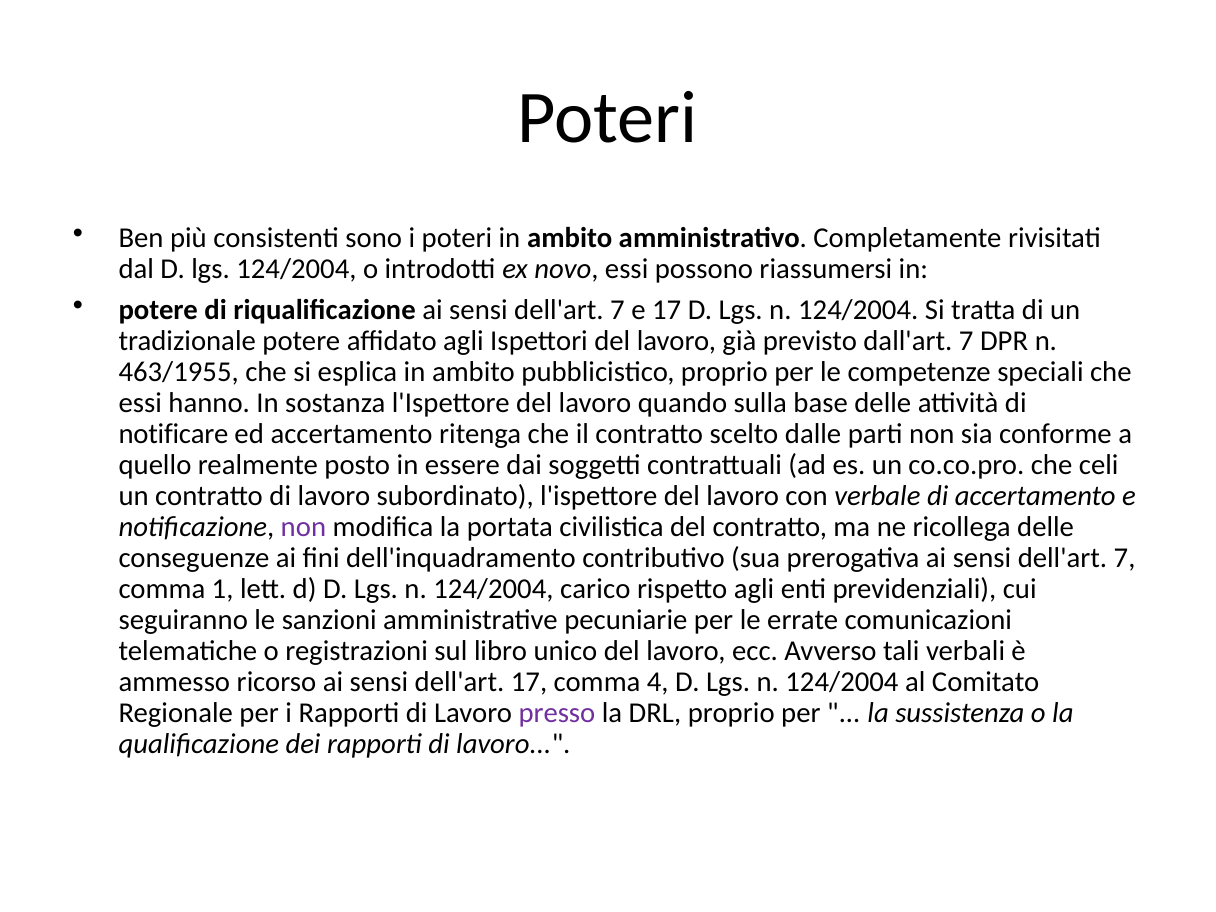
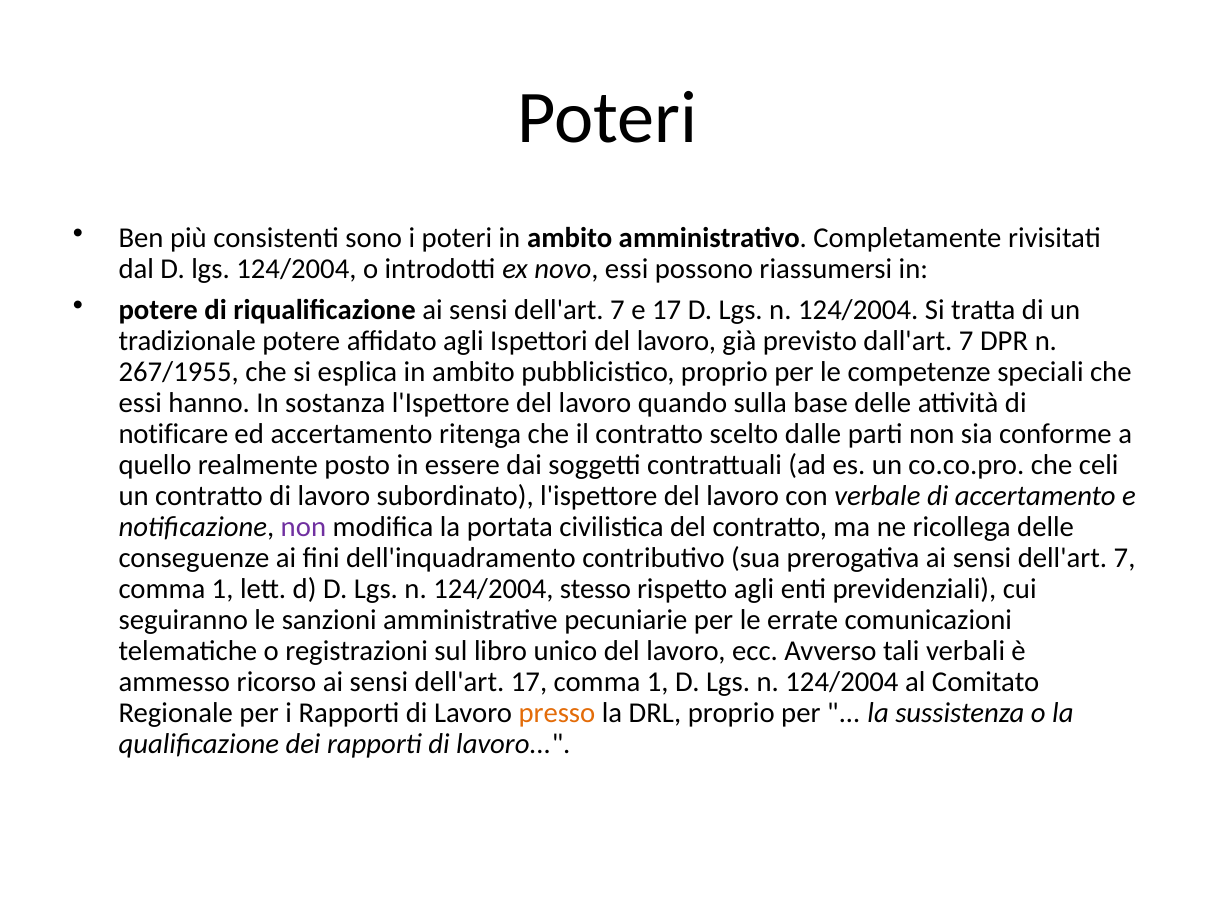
463/1955: 463/1955 -> 267/1955 (179, 372)
carico: carico -> stesso (595, 589)
17 comma 4: 4 -> 1 (658, 682)
presso colour: purple -> orange (557, 713)
